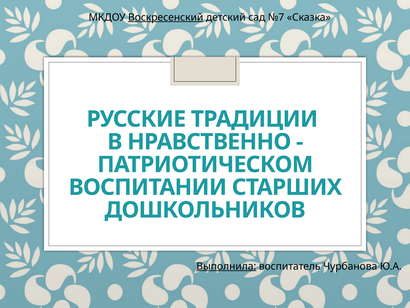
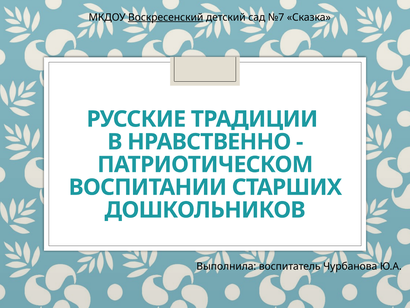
Выполнила underline: present -> none (226, 266)
